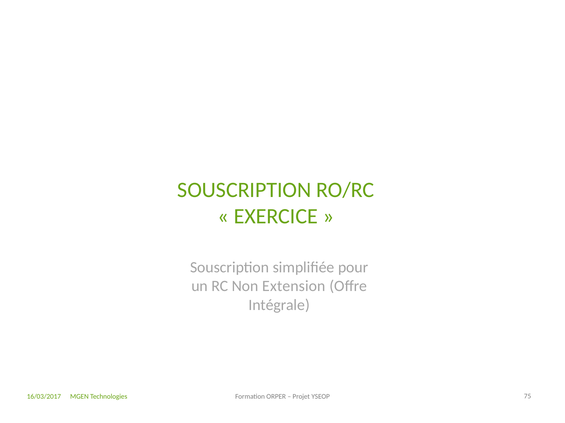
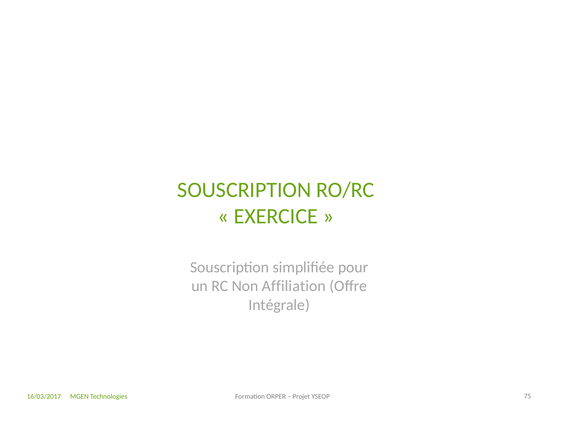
Extension: Extension -> Affiliation (294, 287)
